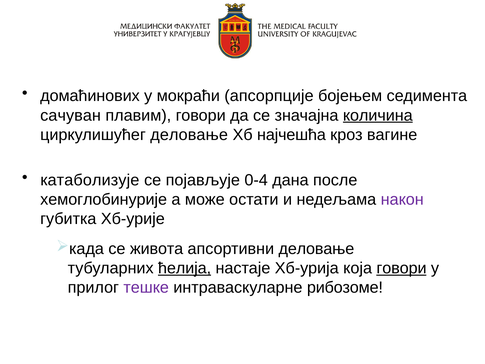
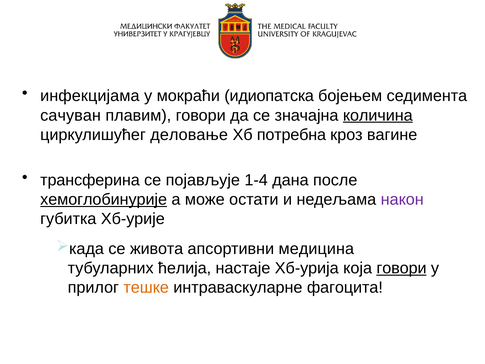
домаћинових: домаћинових -> инфекцијама (90, 96)
апсорпције: апсорпције -> идиопатска (269, 96)
најчешћа: најчешћа -> потребна (291, 135)
катаболизује: катаболизује -> трaнсфeринa (90, 180)
0-4: 0-4 -> 1-4 (256, 180)
хемоглобинурије underline: none -> present (104, 199)
апсортивни деловање: деловање -> медицина (316, 249)
ћелија underline: present -> none (185, 268)
тешке colour: purple -> orange (146, 287)
рибозоме: рибозоме -> фагоцита (345, 287)
